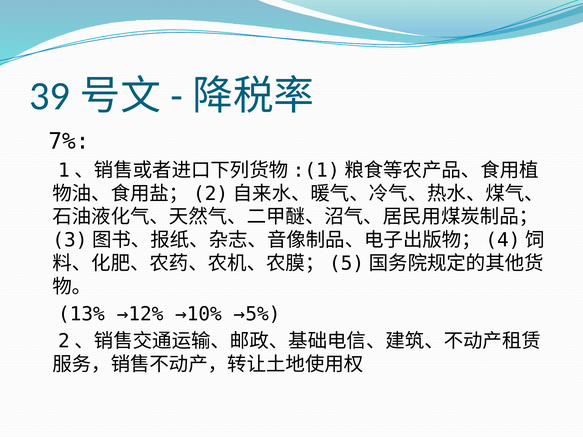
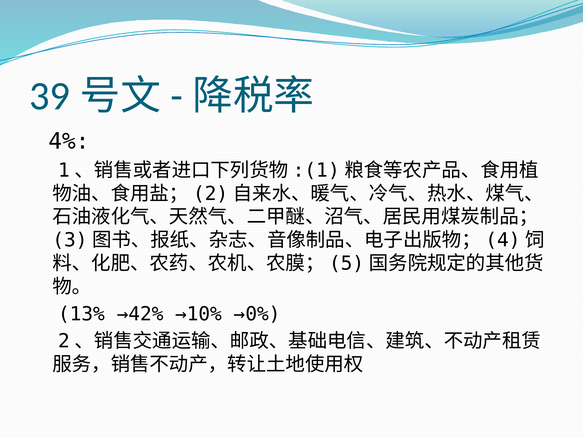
7%: 7% -> 4% (69, 141)
→12%: →12% -> →42% (140, 314)
→5%: →5% -> →0% (257, 314)
